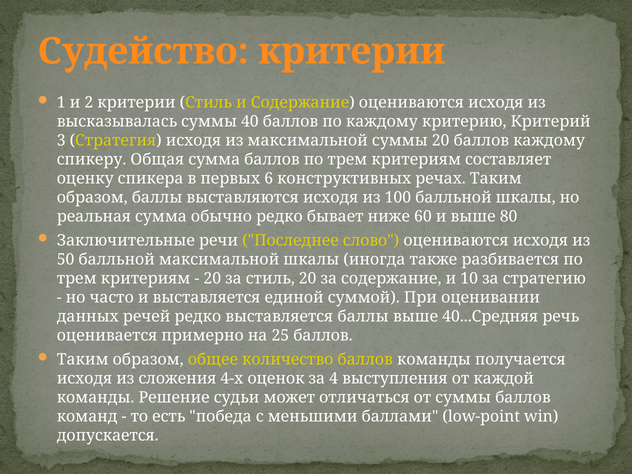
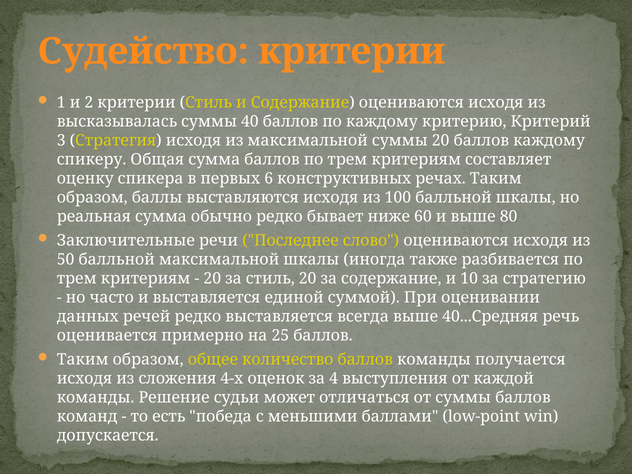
выставляется баллы: баллы -> всегда (363, 316)
